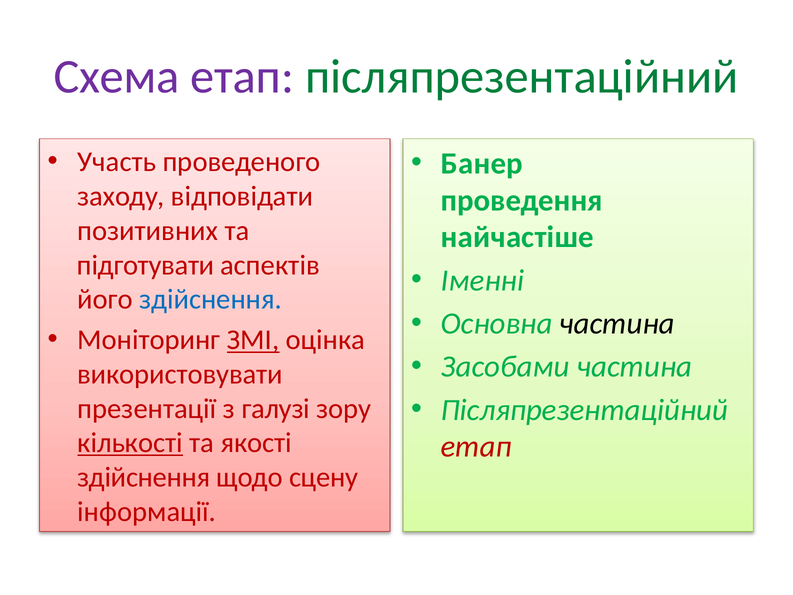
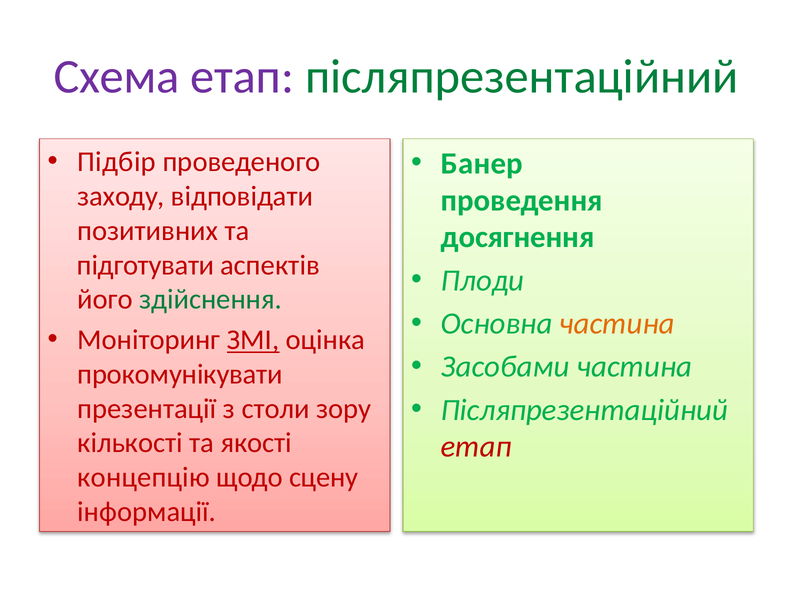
Участь: Участь -> Підбір (117, 162)
найчастіше: найчастіше -> досягнення (518, 237)
Іменні: Іменні -> Плоди (483, 280)
здійснення colour: blue -> green (211, 299)
частина colour: black -> orange (617, 323)
використовувати: використовувати -> прокомунікувати (180, 374)
галузі: галузі -> столи (276, 409)
кількості underline: present -> none (130, 443)
здійснення: здійснення -> концепцію (144, 477)
